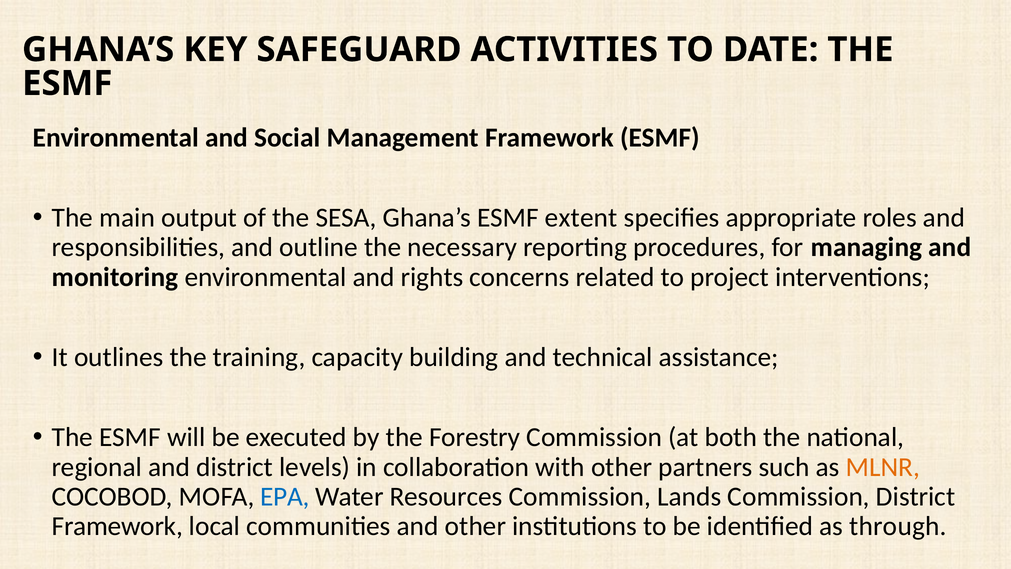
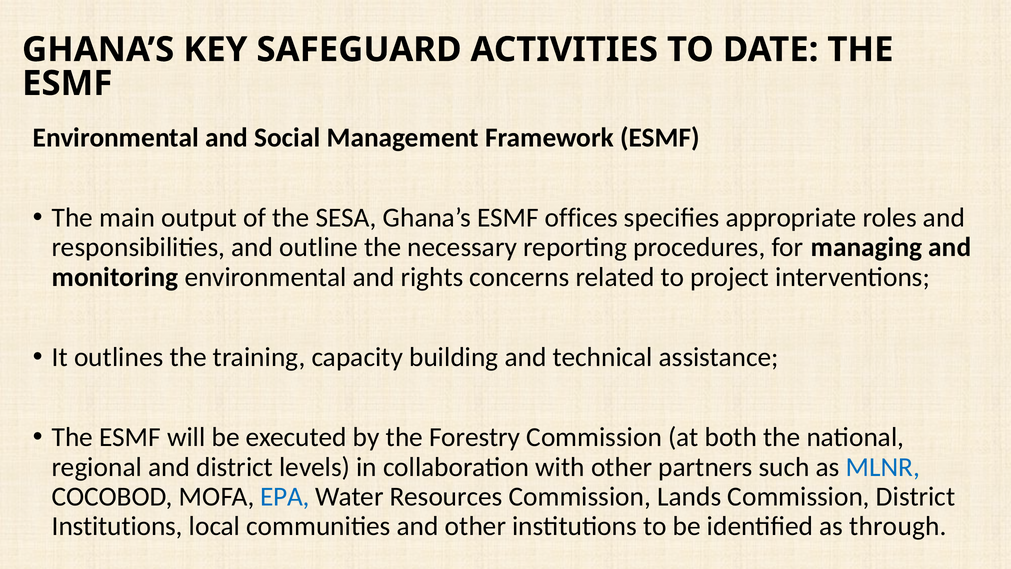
extent: extent -> offices (581, 218)
MLNR colour: orange -> blue (883, 467)
Framework: Framework -> Institutions (117, 526)
